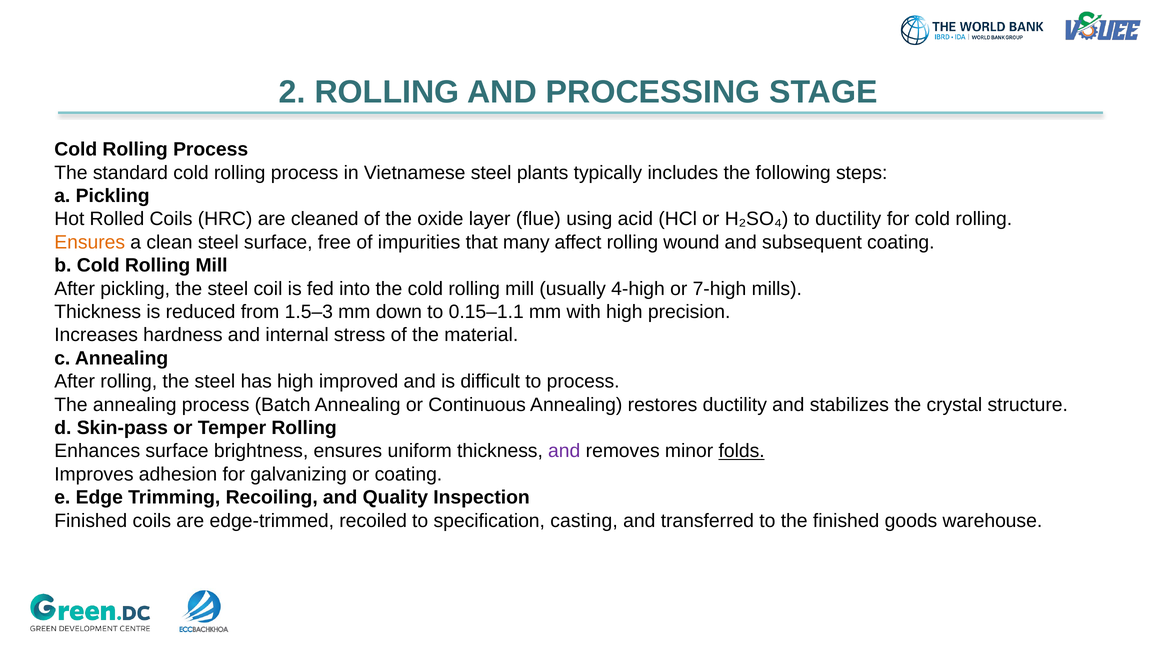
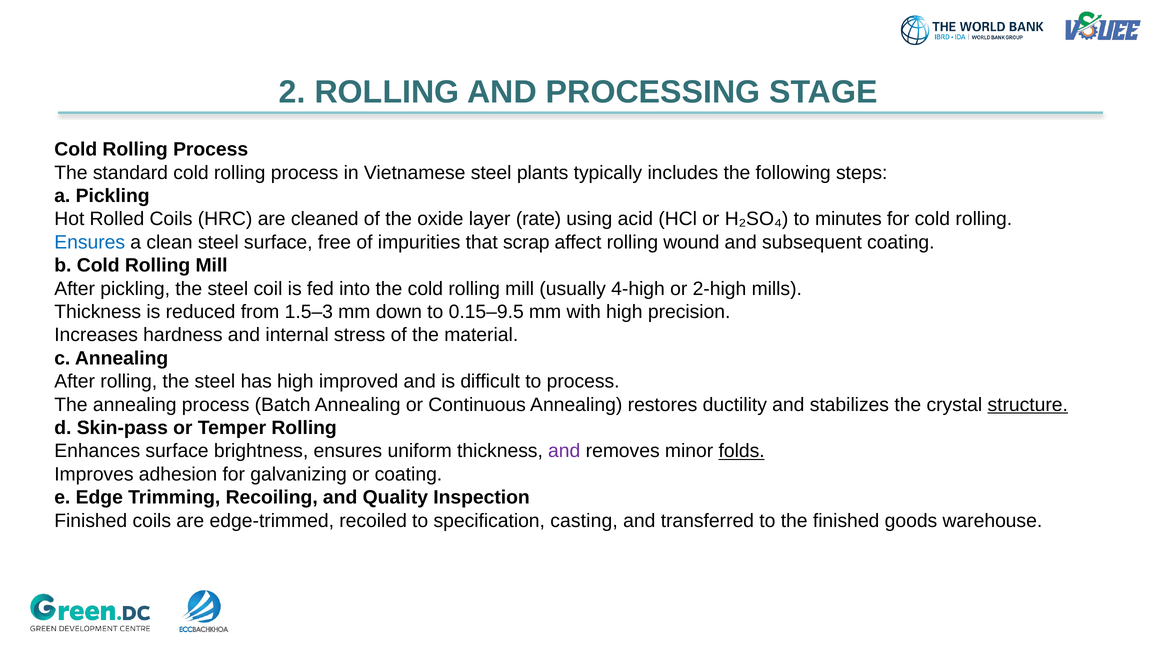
flue: flue -> rate (539, 219)
to ductility: ductility -> minutes (848, 219)
Ensures colour: orange -> blue (90, 242)
many: many -> scrap (526, 242)
7-high: 7-high -> 2-high (719, 289)
0.15–1.1: 0.15–1.1 -> 0.15–9.5 (486, 312)
structure underline: none -> present (1028, 405)
